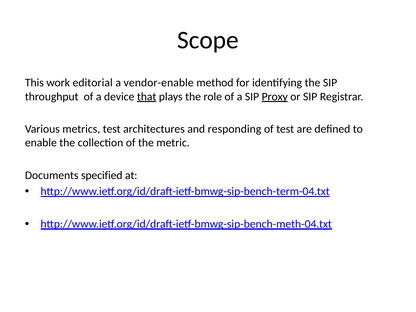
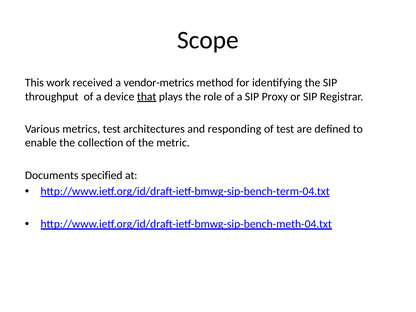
editorial: editorial -> received (93, 83)
vendor-enable: vendor-enable -> vendor-metrics (159, 83)
Proxy underline: present -> none (275, 97)
